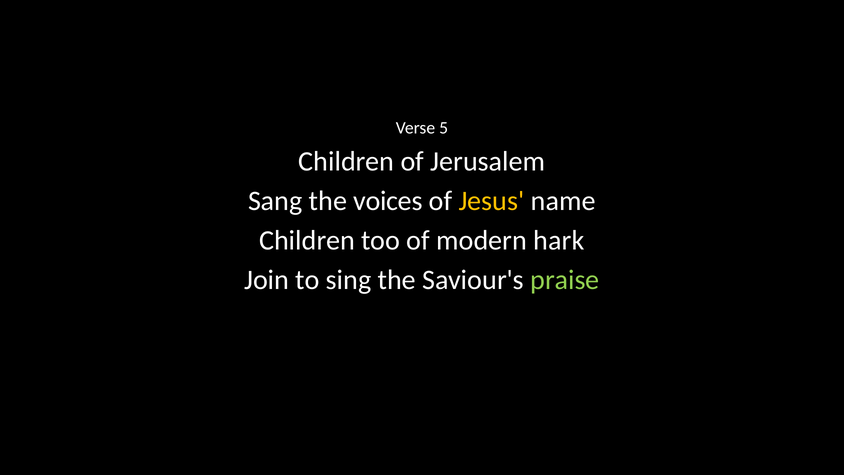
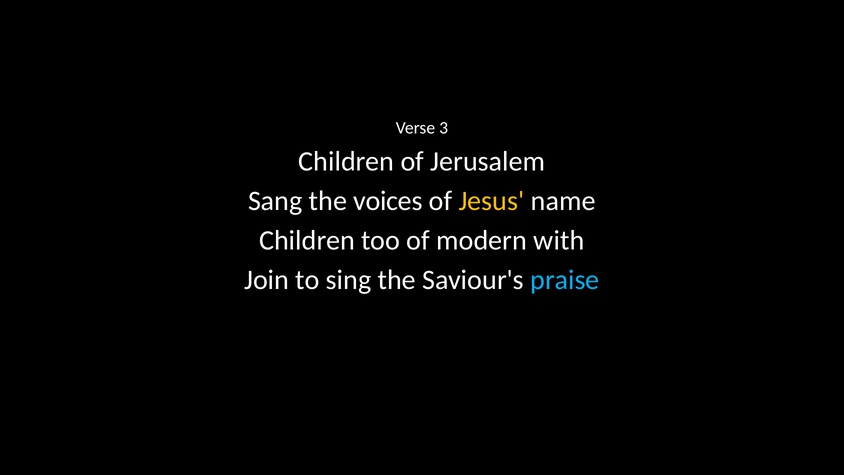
5: 5 -> 3 (444, 128)
hark: hark -> with (559, 240)
praise colour: light green -> light blue (565, 280)
